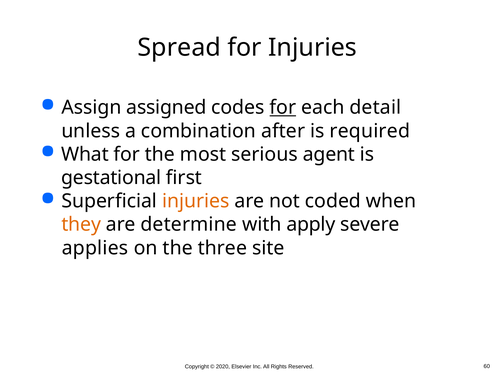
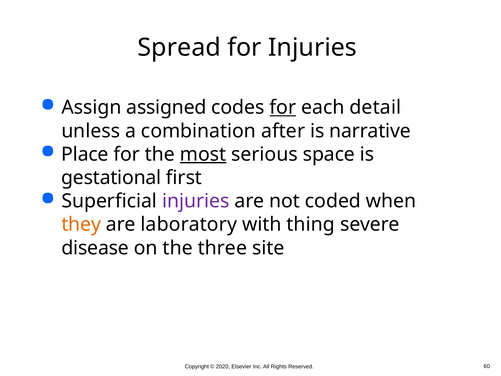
required: required -> narrative (370, 131)
What: What -> Place (85, 154)
most underline: none -> present (203, 154)
agent: agent -> space (329, 154)
injuries colour: orange -> purple (196, 201)
determine: determine -> laboratory (189, 224)
apply: apply -> thing (311, 224)
applies: applies -> disease (95, 248)
